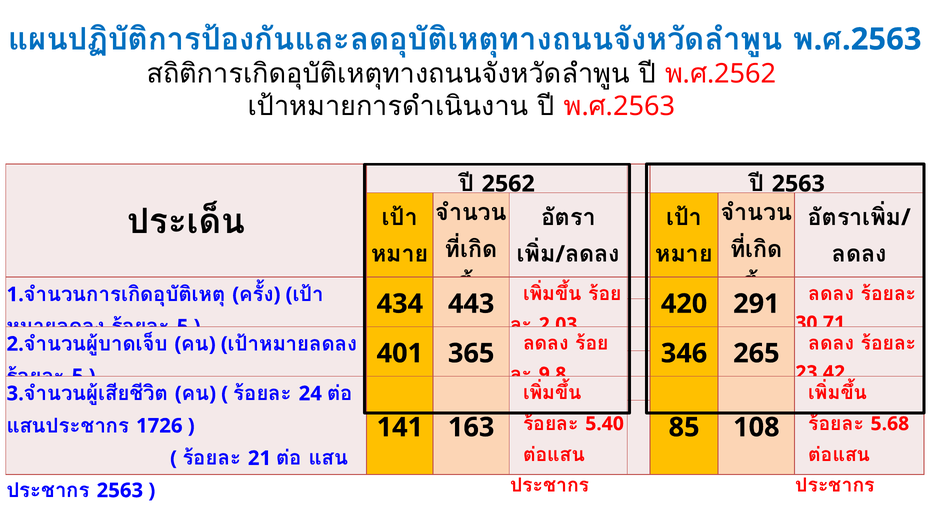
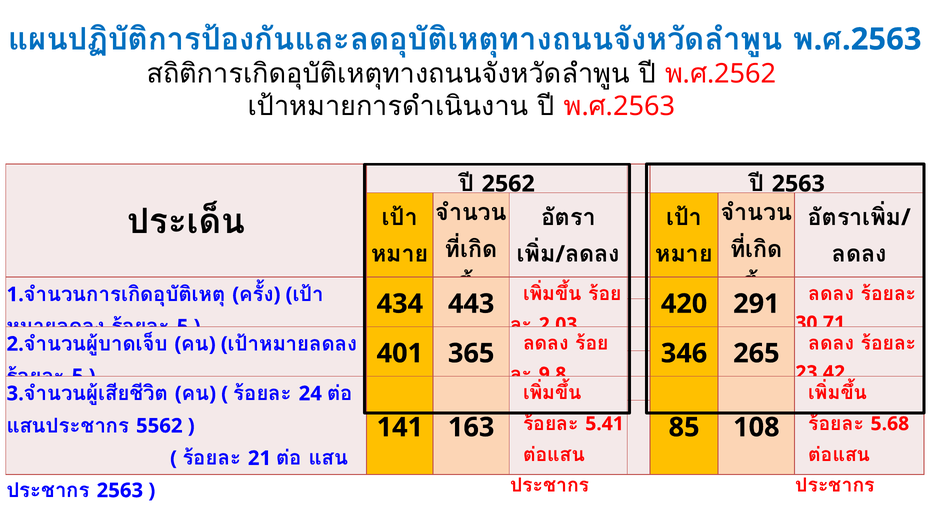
5.40: 5.40 -> 5.41 (605, 424)
1726: 1726 -> 5562 (159, 426)
